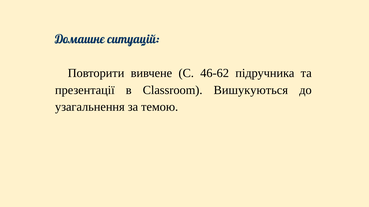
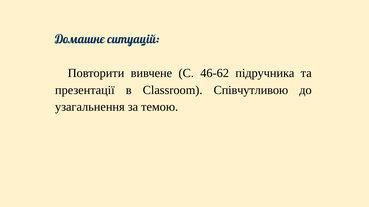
Вишукуються: Вишукуються -> Співчутливою (251, 90)
